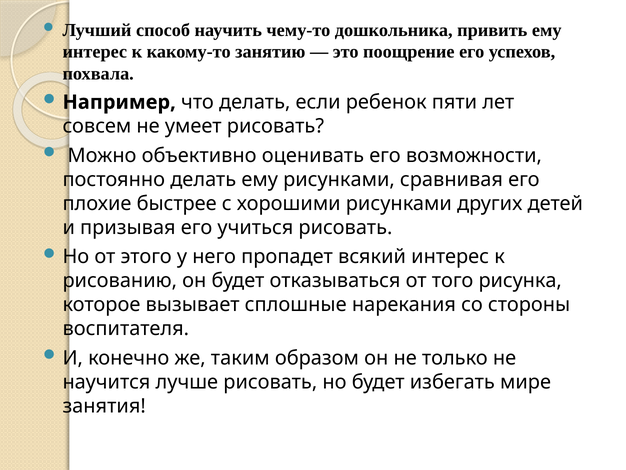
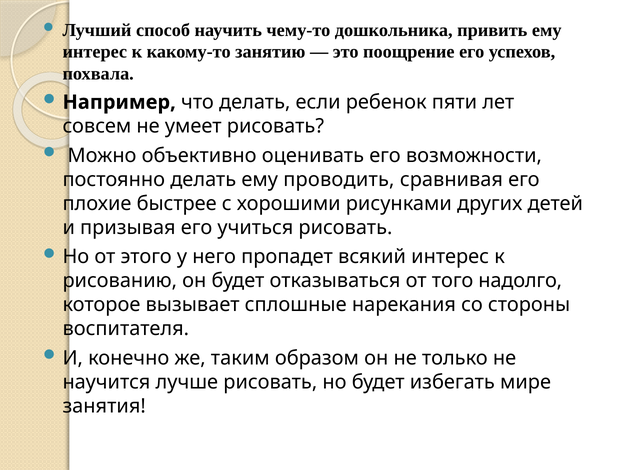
ему рисунками: рисунками -> проводить (339, 179)
рисунка: рисунка -> надолго (520, 280)
